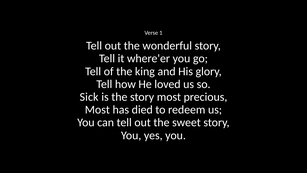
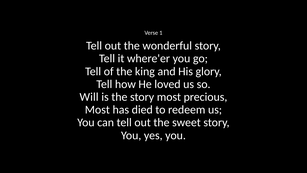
Sick: Sick -> Will (89, 97)
